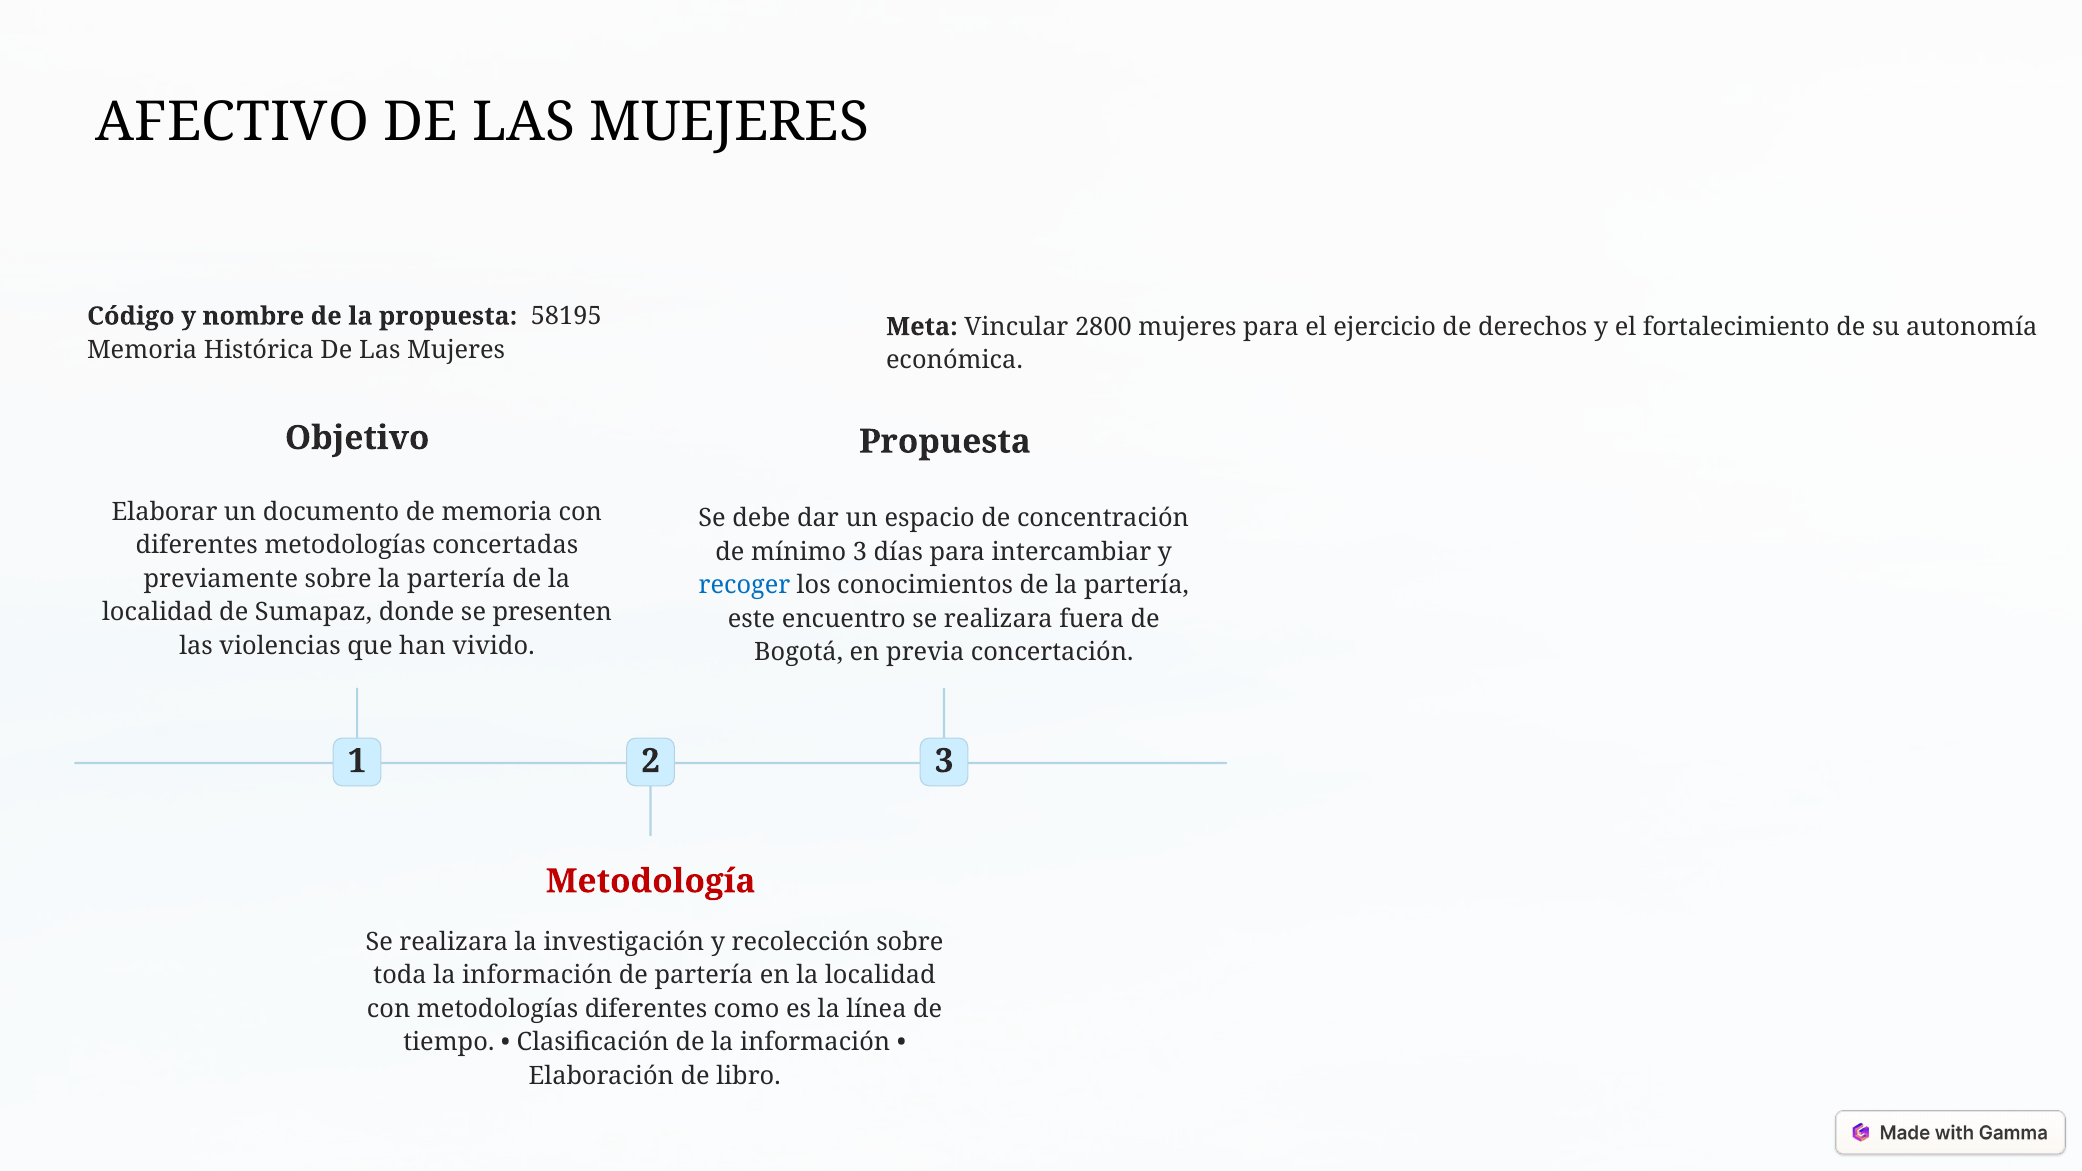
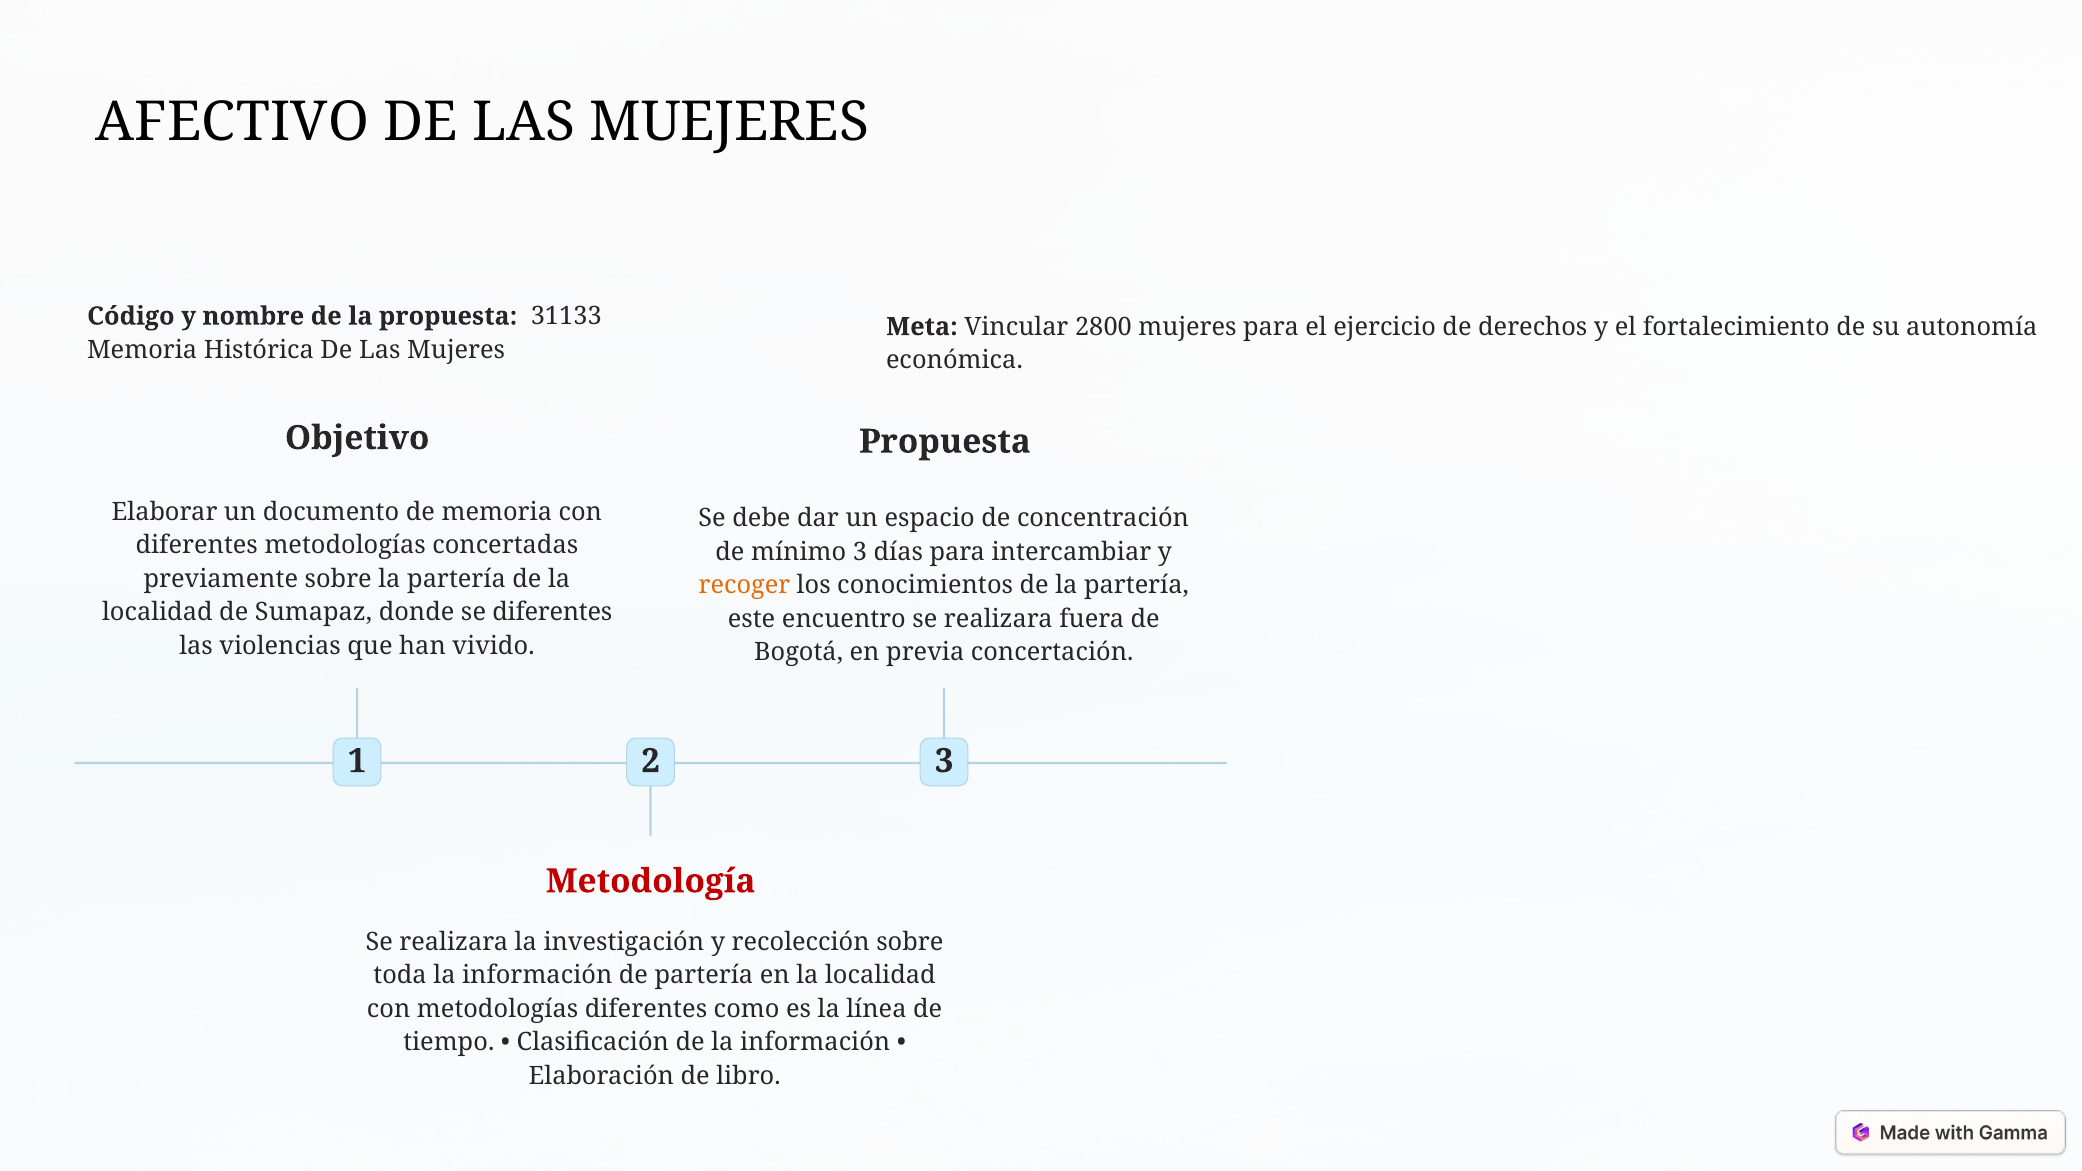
58195: 58195 -> 31133 (566, 316)
recoger colour: blue -> orange (744, 585)
se presenten: presenten -> diferentes (552, 613)
